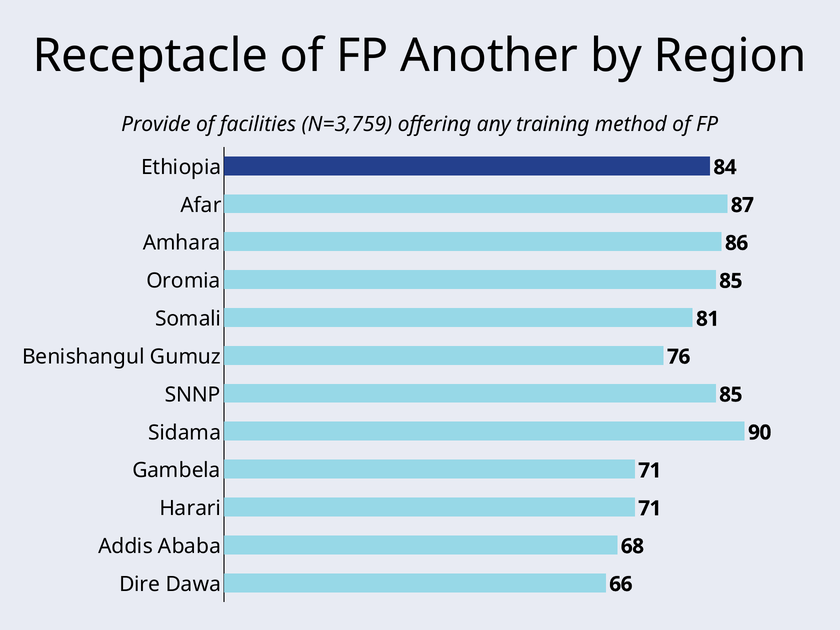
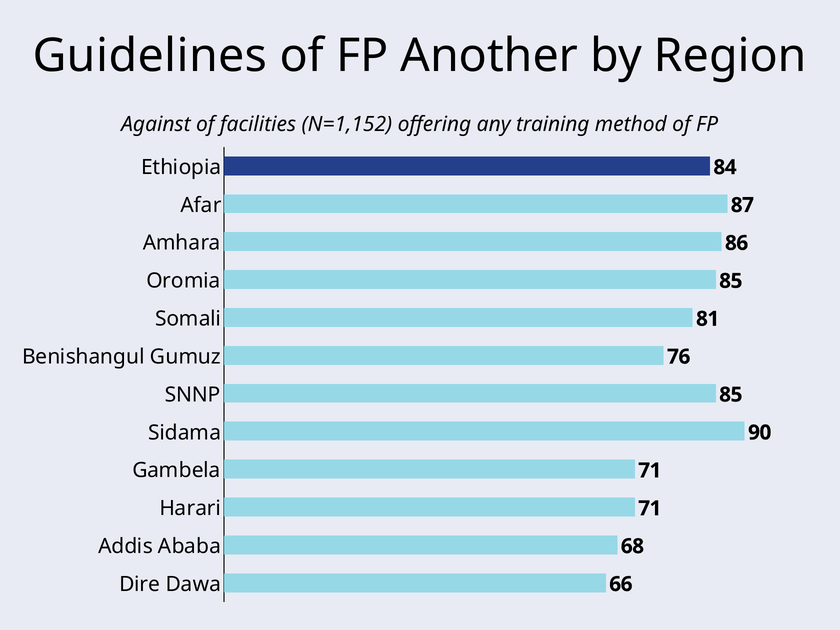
Receptacle: Receptacle -> Guidelines (150, 56)
Provide: Provide -> Against (156, 124)
N=3,759: N=3,759 -> N=1,152 (347, 124)
